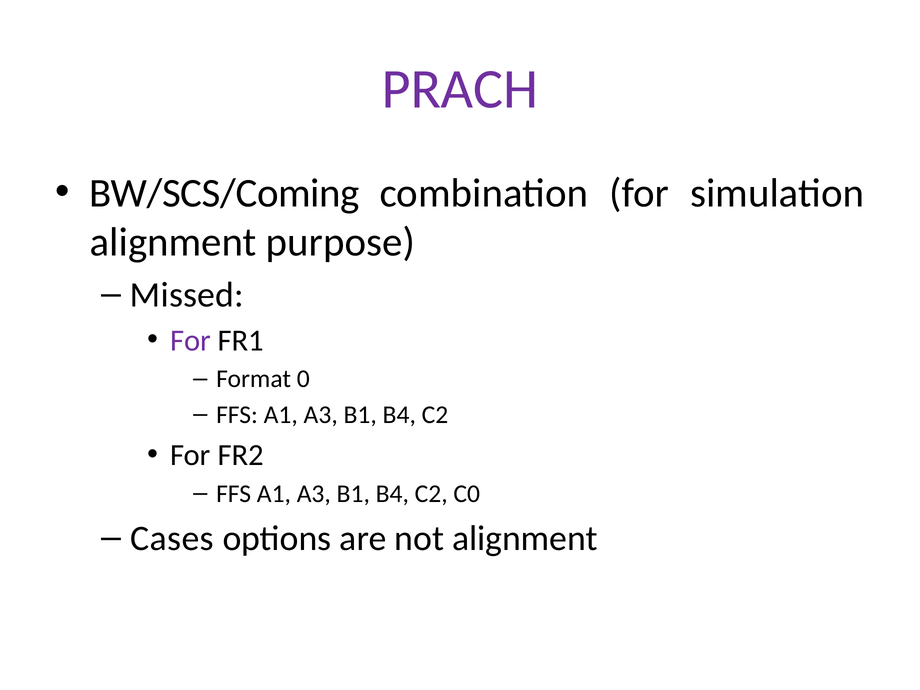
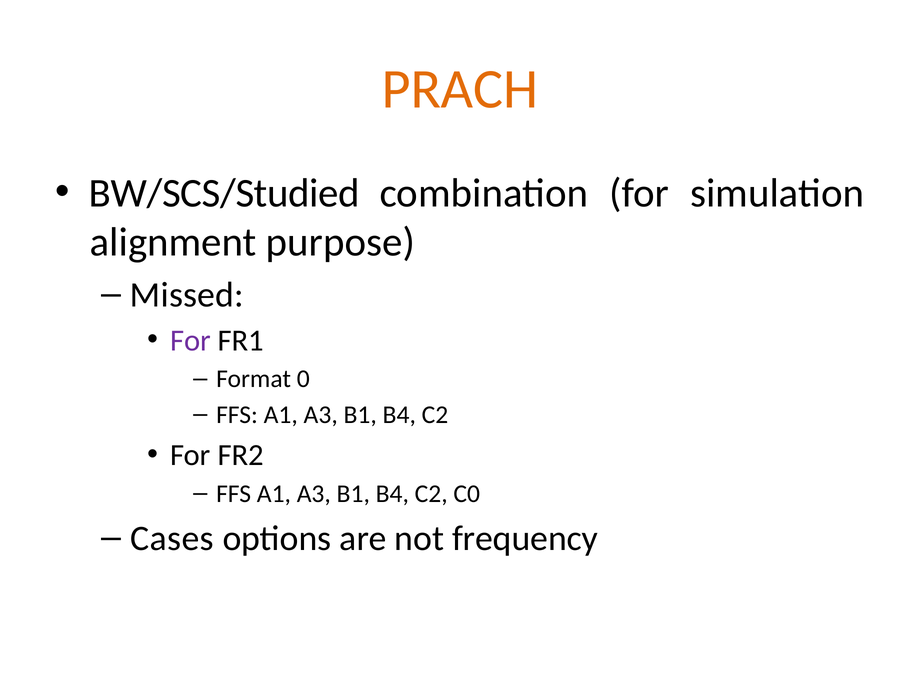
PRACH colour: purple -> orange (460, 89)
BW/SCS/Coming: BW/SCS/Coming -> BW/SCS/Studied (224, 193)
not alignment: alignment -> frequency (525, 538)
